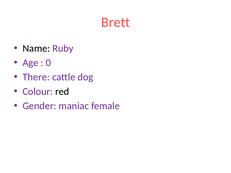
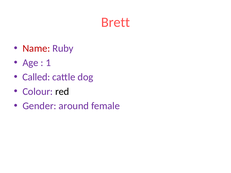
Name colour: black -> red (36, 48)
0: 0 -> 1 (48, 63)
There: There -> Called (36, 77)
maniac: maniac -> around (74, 106)
